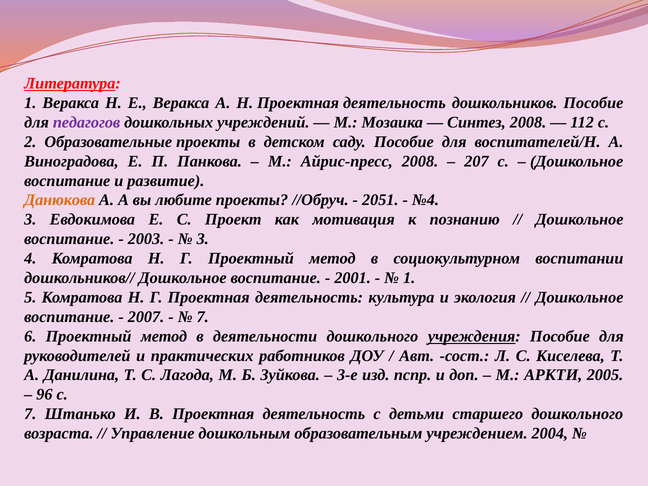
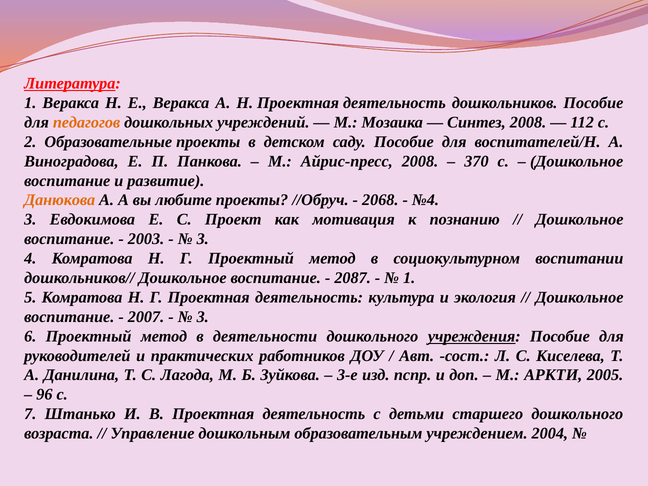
педагогов colour: purple -> orange (87, 122)
207: 207 -> 370 (476, 161)
2051: 2051 -> 2068 (380, 200)
2001: 2001 -> 2087 (353, 278)
7: 7 -> 3 (203, 317)
